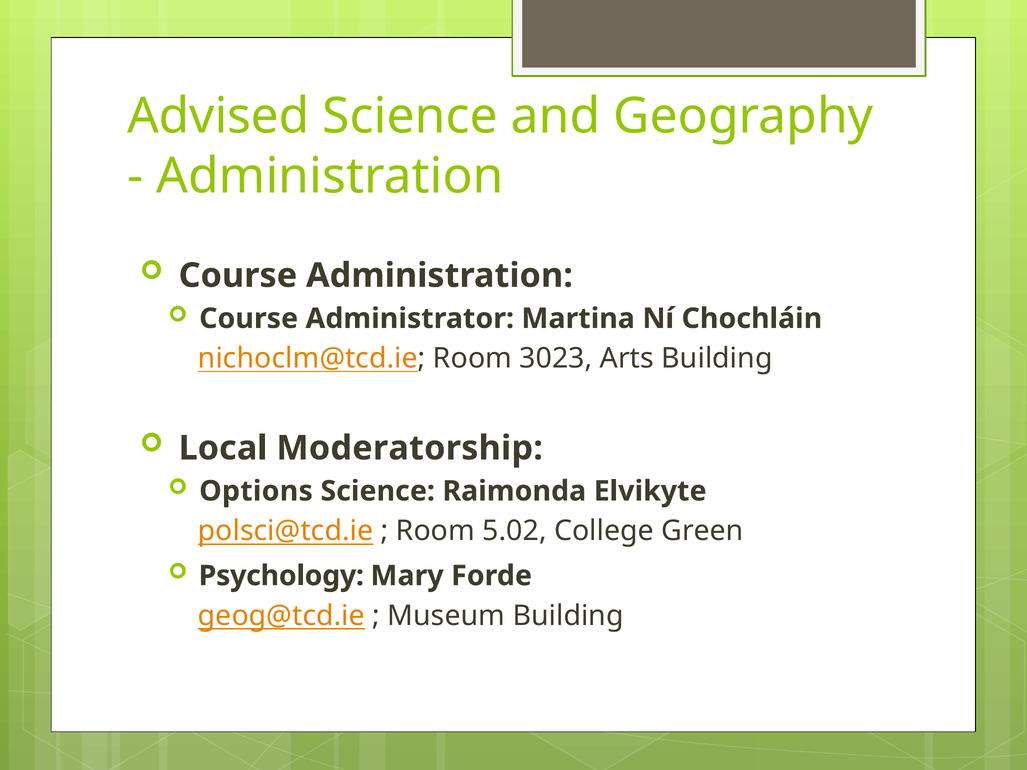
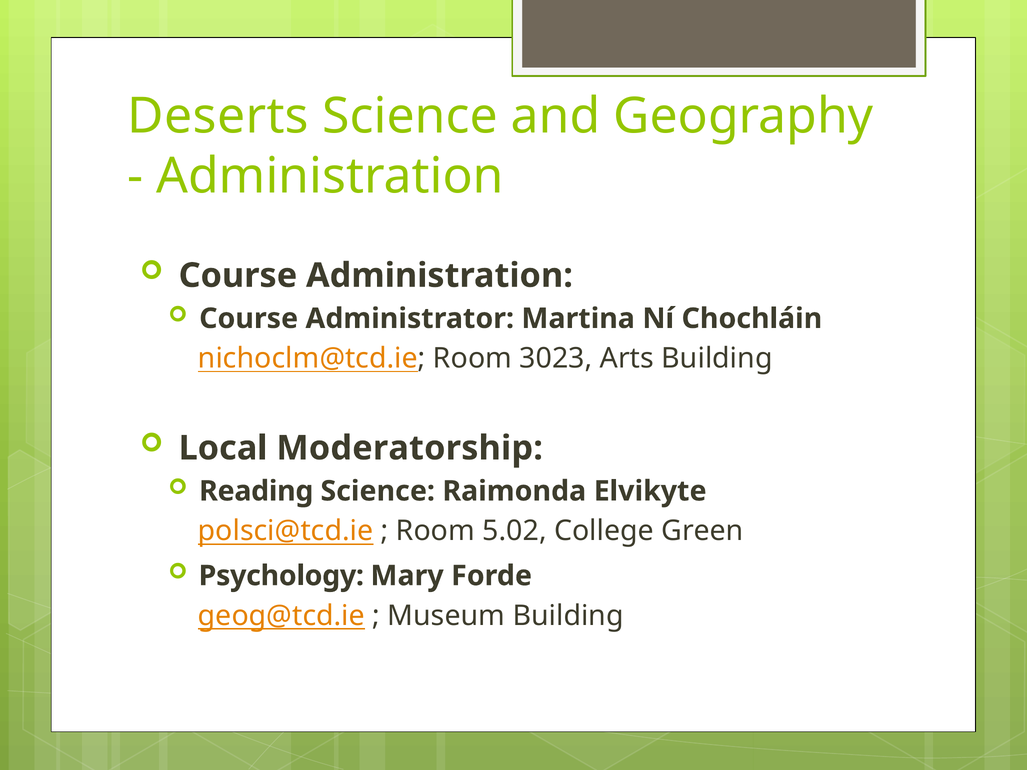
Advised: Advised -> Deserts (218, 116)
Options: Options -> Reading (256, 491)
